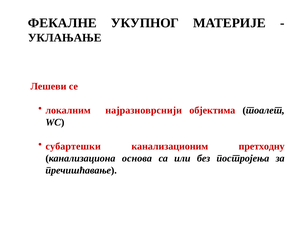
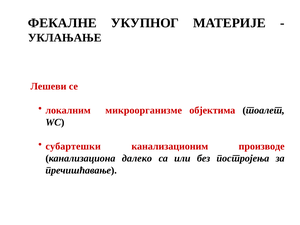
најразноврснији: најразноврснији -> микроорганизме (144, 110)
претходну: претходну -> производе (262, 146)
основа: основа -> далеко (137, 158)
